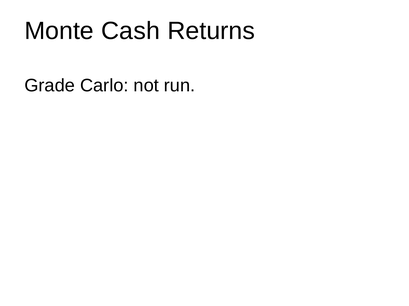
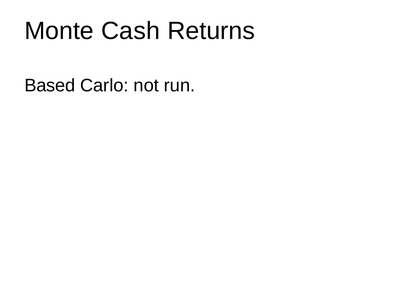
Grade: Grade -> Based (50, 86)
